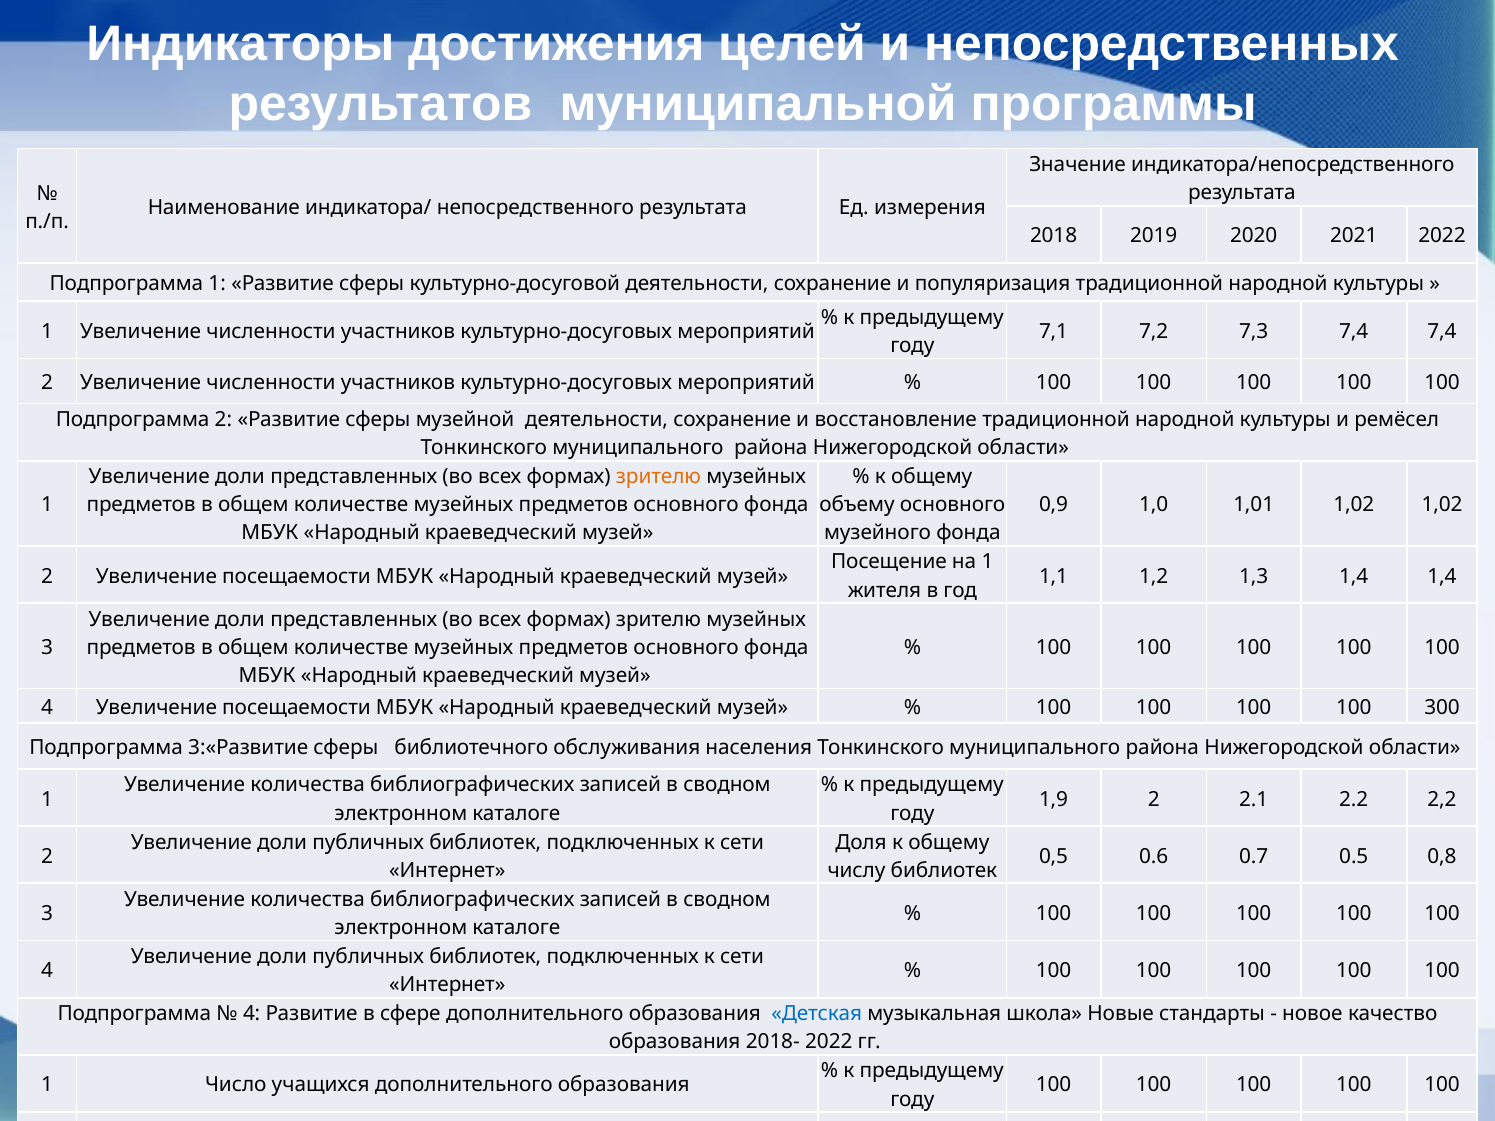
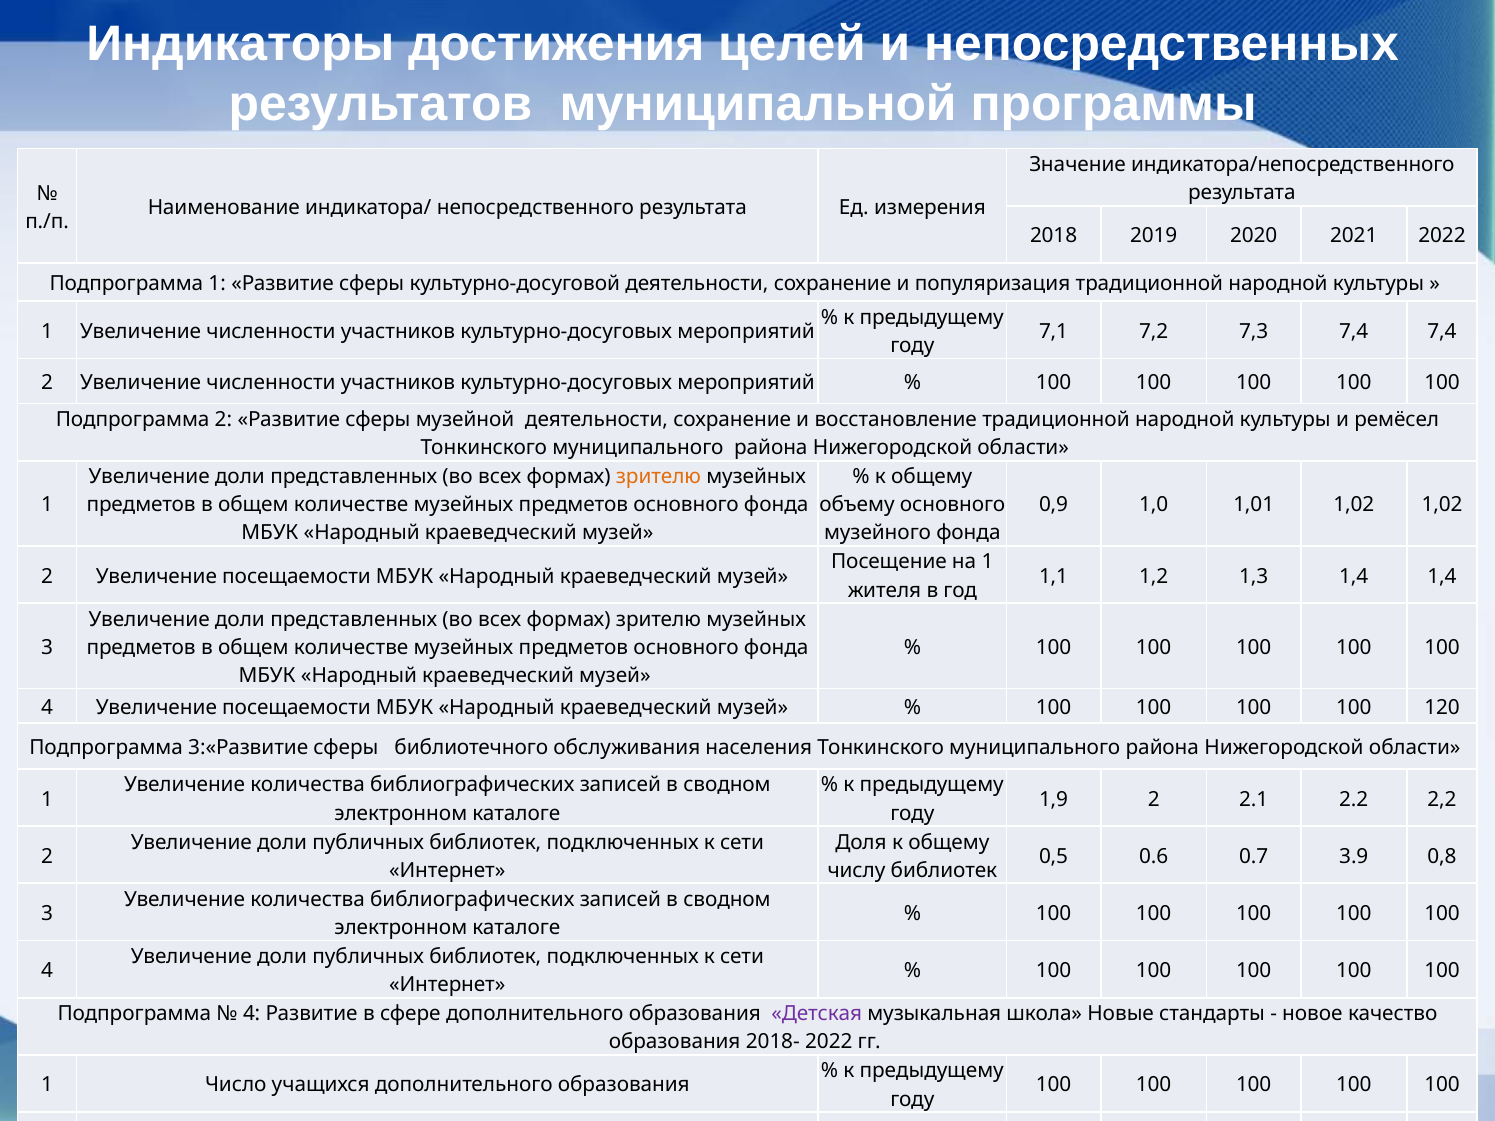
300: 300 -> 120 (1442, 708)
0.5: 0.5 -> 3.9 (1354, 857)
Детская colour: blue -> purple (817, 1014)
